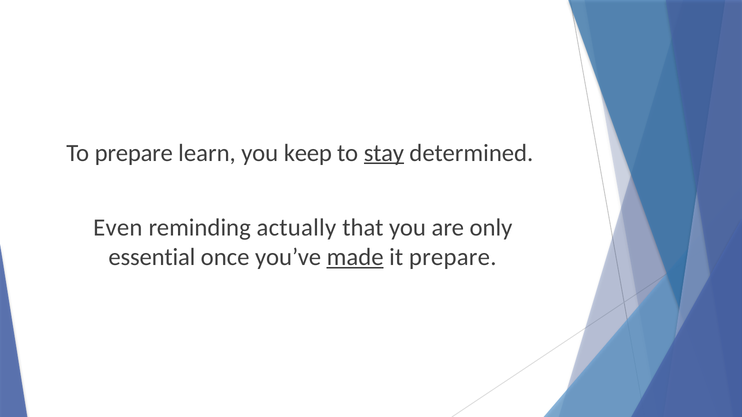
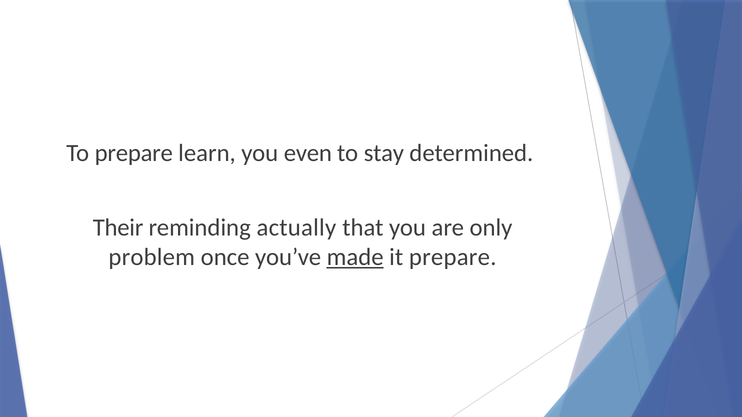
keep: keep -> even (308, 153)
stay underline: present -> none (384, 153)
Even: Even -> Their (118, 228)
essential: essential -> problem (152, 258)
